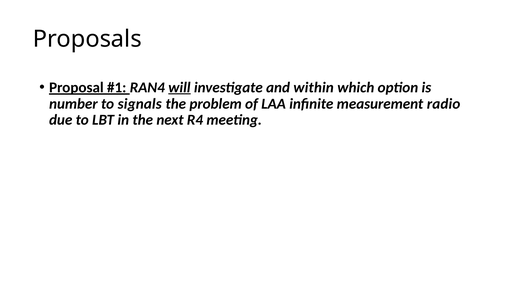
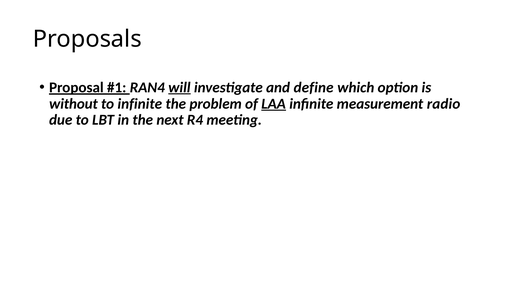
within: within -> define (314, 87)
number: number -> without (73, 104)
to signals: signals -> infinite (140, 104)
LAA underline: none -> present (274, 104)
